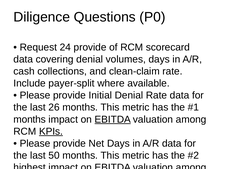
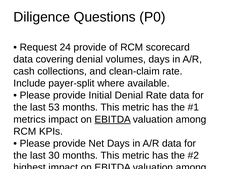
26: 26 -> 53 (54, 107)
months: months -> metrics (30, 119)
KPIs underline: present -> none (51, 131)
50: 50 -> 30 (54, 155)
